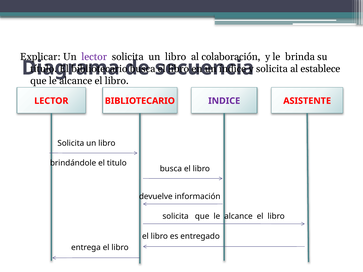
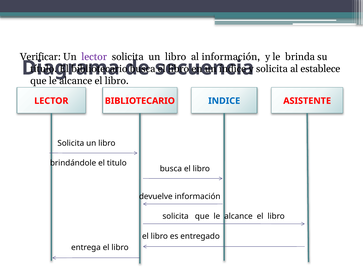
Explicar: Explicar -> Verificar (40, 57)
al colaboración: colaboración -> información (231, 57)
INDICE colour: purple -> blue (224, 101)
